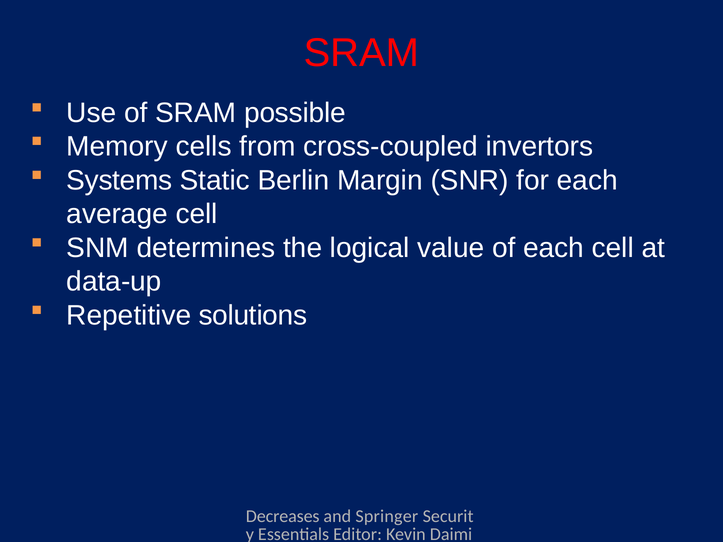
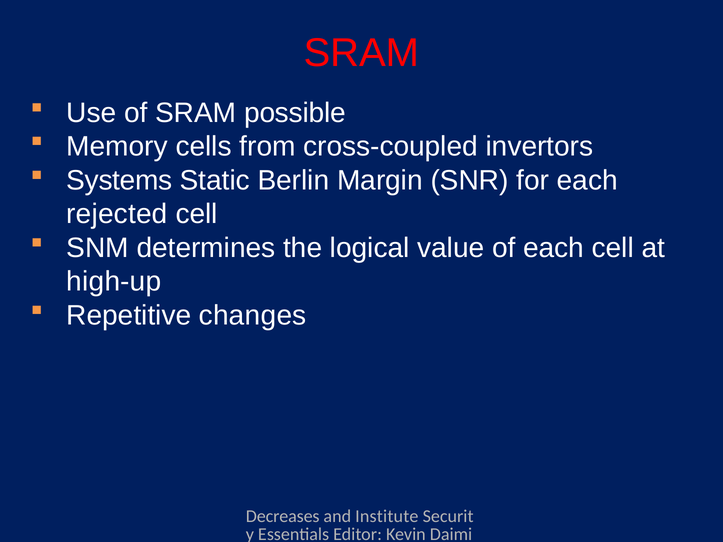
average: average -> rejected (117, 214)
data-up: data-up -> high-up (114, 282)
solutions: solutions -> changes (253, 316)
and Springer: Springer -> Institute (387, 516)
